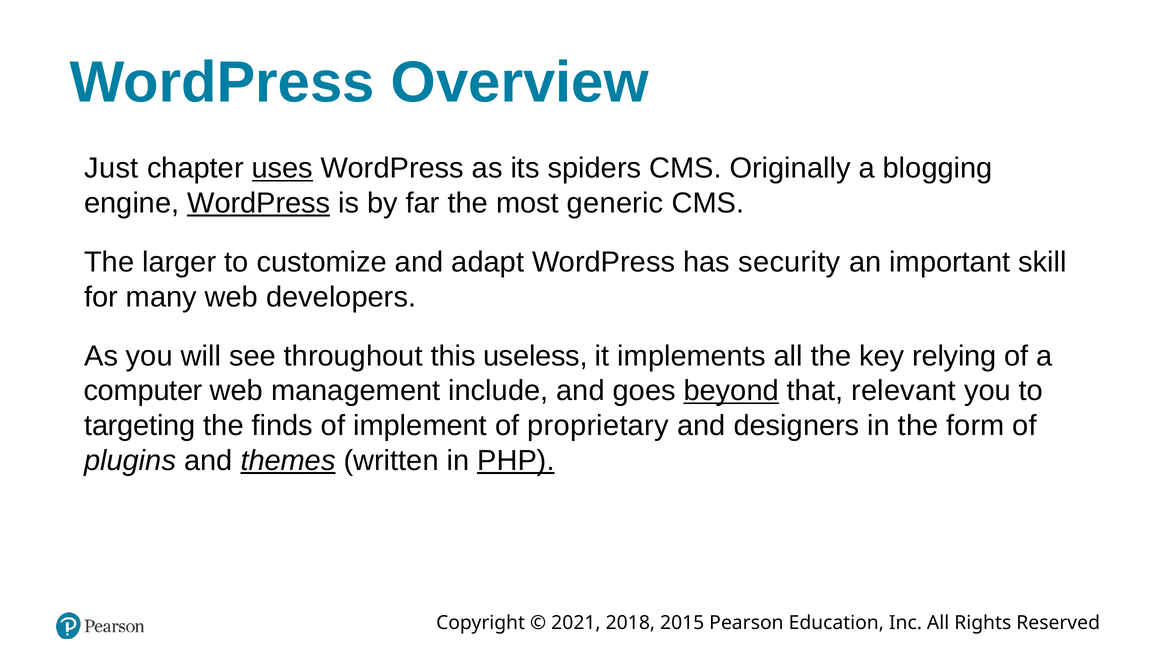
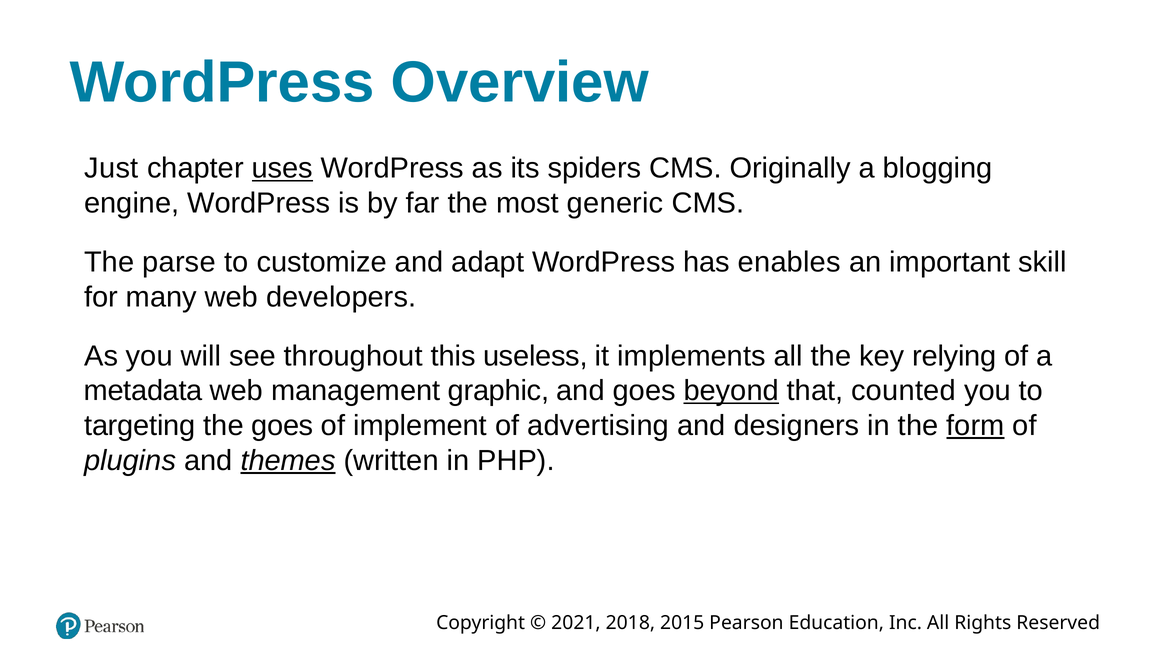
WordPress underline: present -> none (259, 203)
larger: larger -> parse (179, 262)
security: security -> enables (789, 262)
computer: computer -> metadata (143, 391)
include: include -> graphic (498, 391)
relevant: relevant -> counted (904, 391)
the finds: finds -> goes (282, 426)
proprietary: proprietary -> advertising (598, 426)
form underline: none -> present (975, 426)
PHP underline: present -> none (516, 460)
